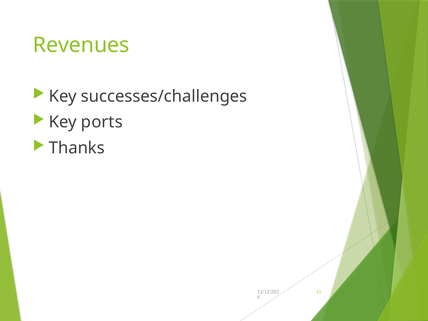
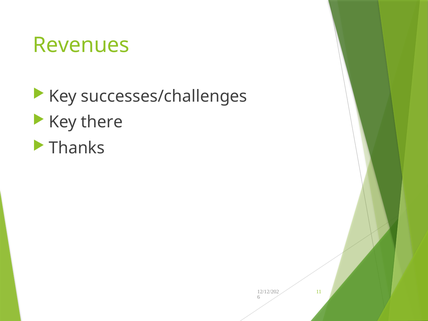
ports: ports -> there (102, 122)
